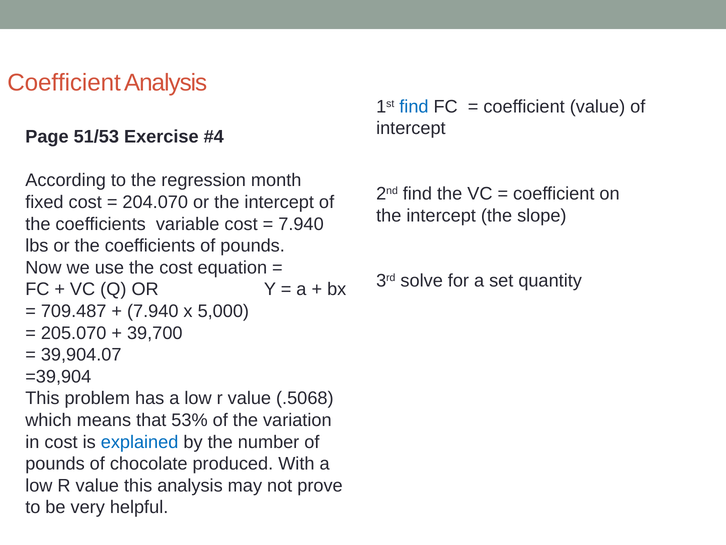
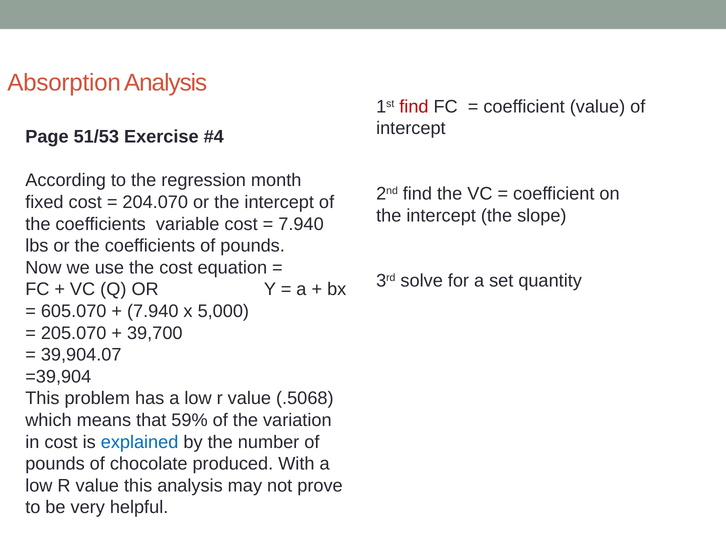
Coefficient: Coefficient -> Absorption (64, 83)
find colour: blue -> red (414, 106)
709.487: 709.487 -> 605.070 (74, 311)
53%: 53% -> 59% (190, 420)
